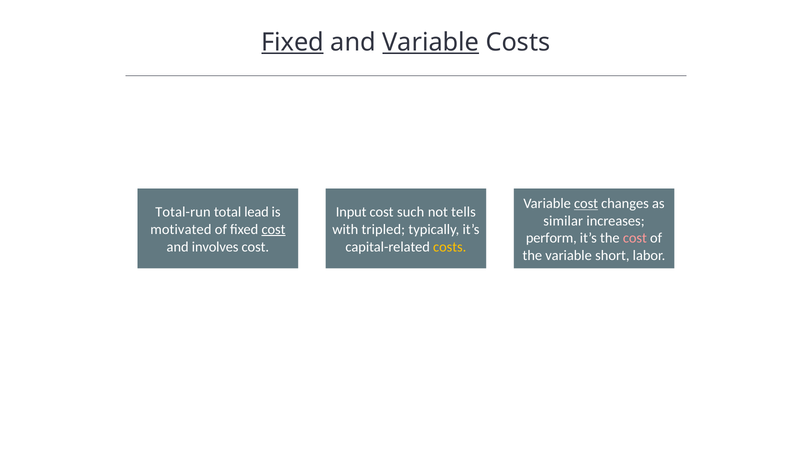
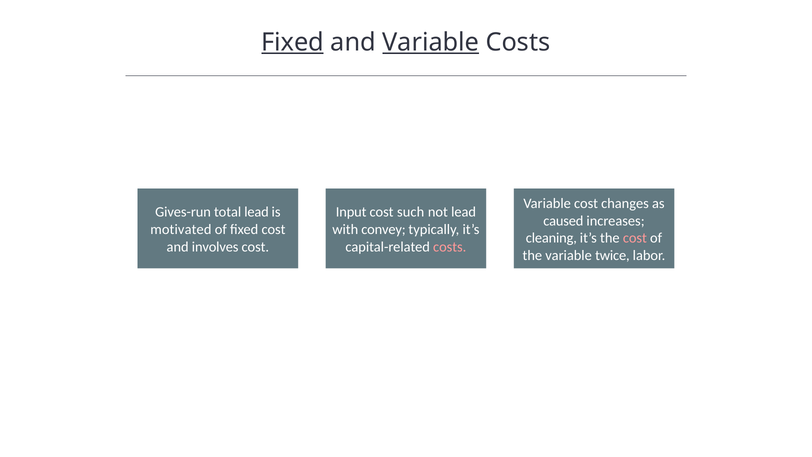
cost underline: present -> none (586, 203)
Total-run: Total-run -> Gives-run (183, 212)
not tells: tells -> lead (464, 212)
similar: similar -> caused (563, 221)
cost underline: present -> none (274, 229)
tripled: tripled -> convey (383, 229)
perform: perform -> cleaning (551, 238)
costs colour: yellow -> pink (450, 247)
short: short -> twice (612, 255)
